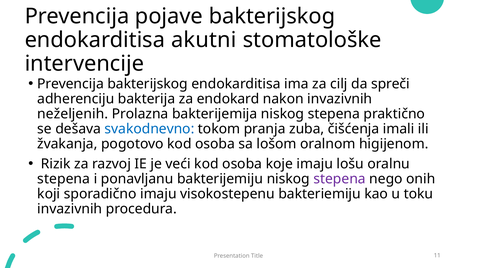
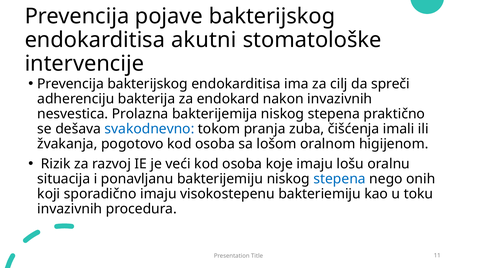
neželjenih: neželjenih -> nesvestica (73, 114)
stepena: stepena -> situacija (64, 179)
stepena colour: purple -> blue (340, 179)
